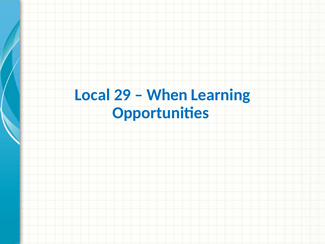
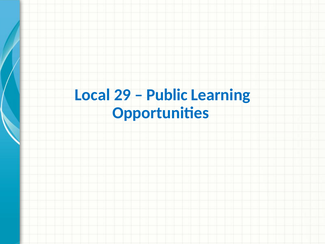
When: When -> Public (167, 95)
